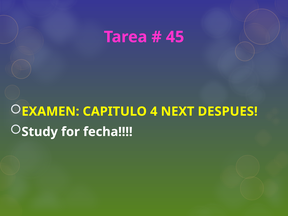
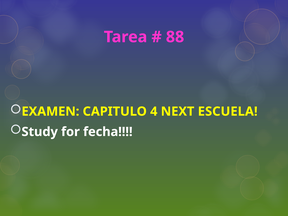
45: 45 -> 88 (175, 37)
DESPUES: DESPUES -> ESCUELA (228, 111)
